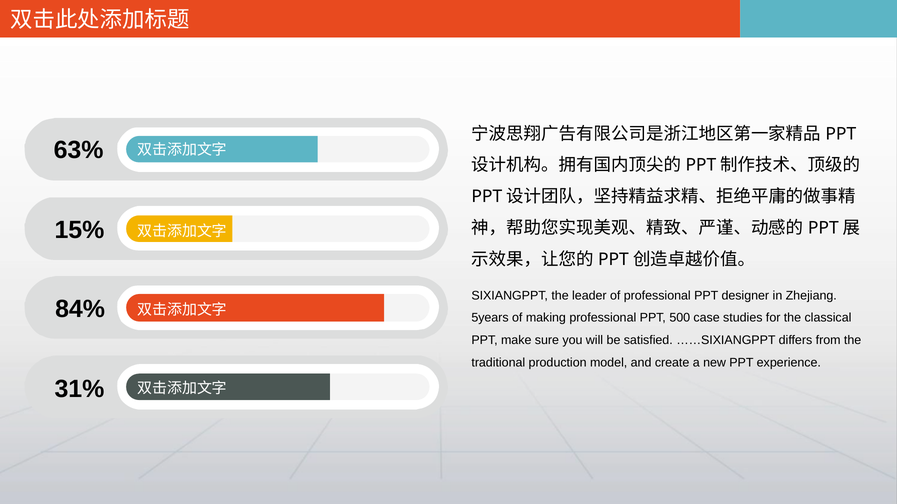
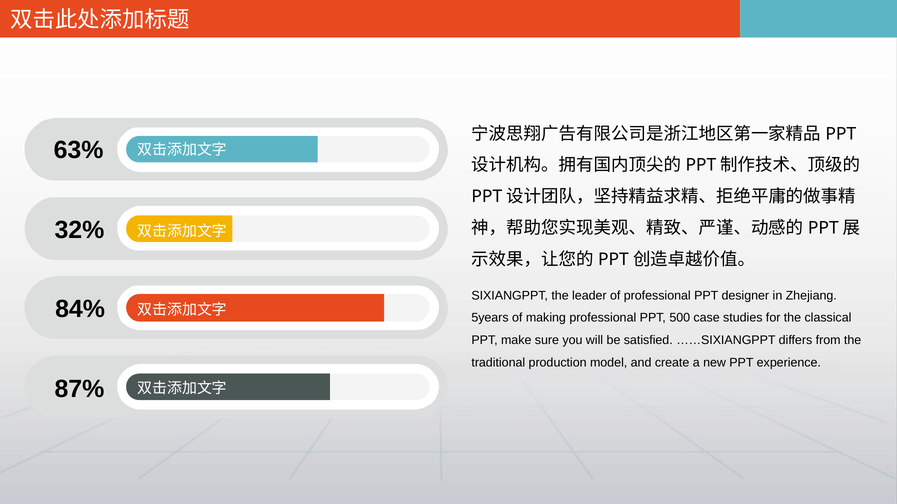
15%: 15% -> 32% (79, 230)
31%: 31% -> 87% (79, 390)
